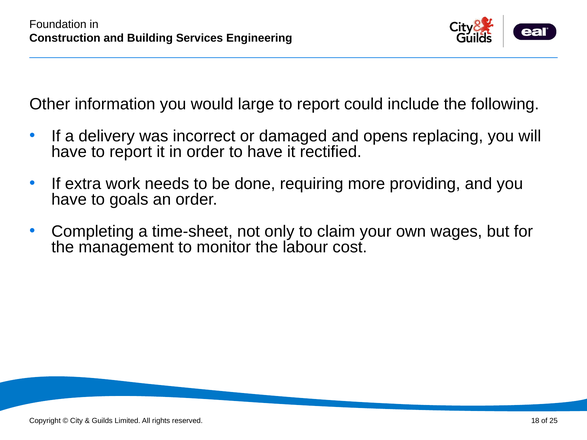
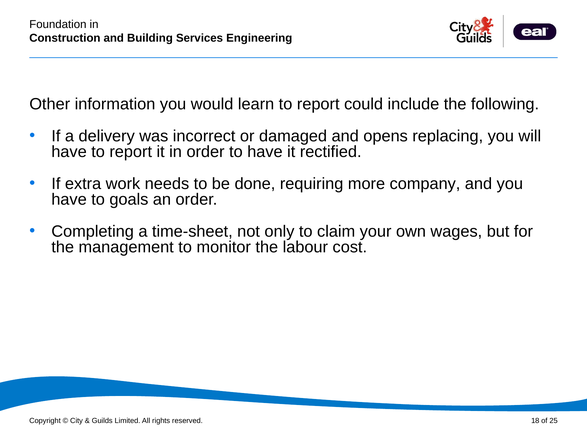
large: large -> learn (256, 104)
providing: providing -> company (425, 184)
